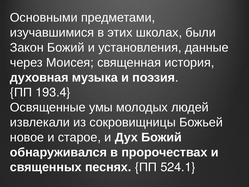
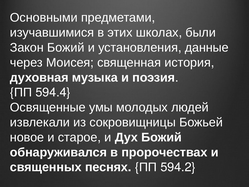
193.4: 193.4 -> 594.4 (53, 92)
524.1: 524.1 -> 594.2 (178, 167)
